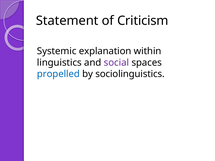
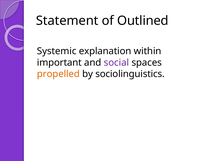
Criticism: Criticism -> Outlined (143, 21)
linguistics: linguistics -> important (59, 63)
propelled colour: blue -> orange (58, 74)
